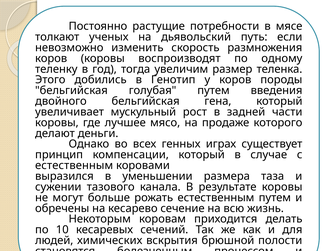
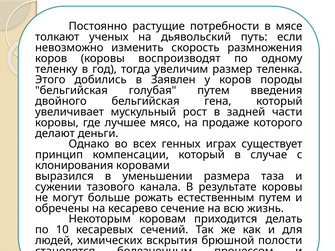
Генотип: Генотип -> Заявлен (173, 80)
естественным: естественным -> клонирования (74, 166)
